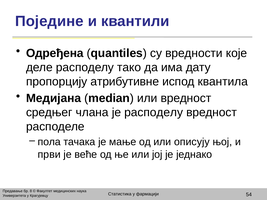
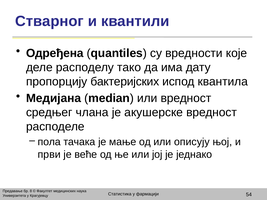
Поједине: Поједине -> Стварног (49, 21)
атрибутивне: атрибутивне -> бактеријских (125, 82)
је расподелу: расподелу -> акушерске (154, 113)
